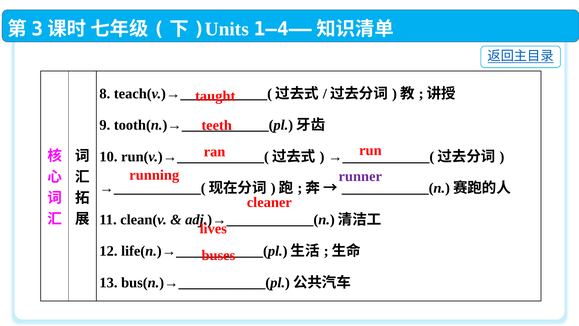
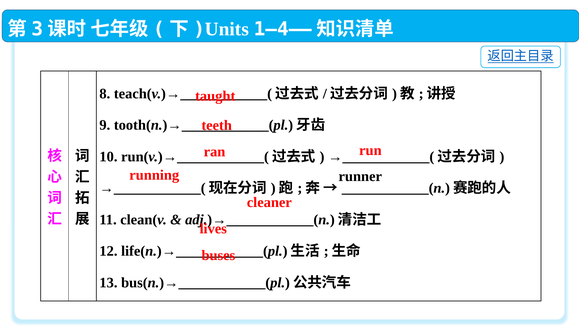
runner colour: purple -> black (360, 176)
